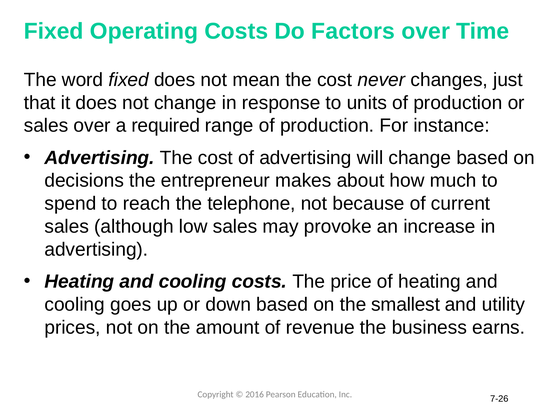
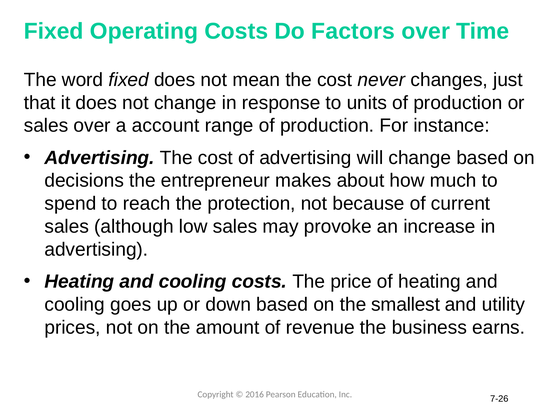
required: required -> account (166, 125)
telephone: telephone -> protection (251, 203)
